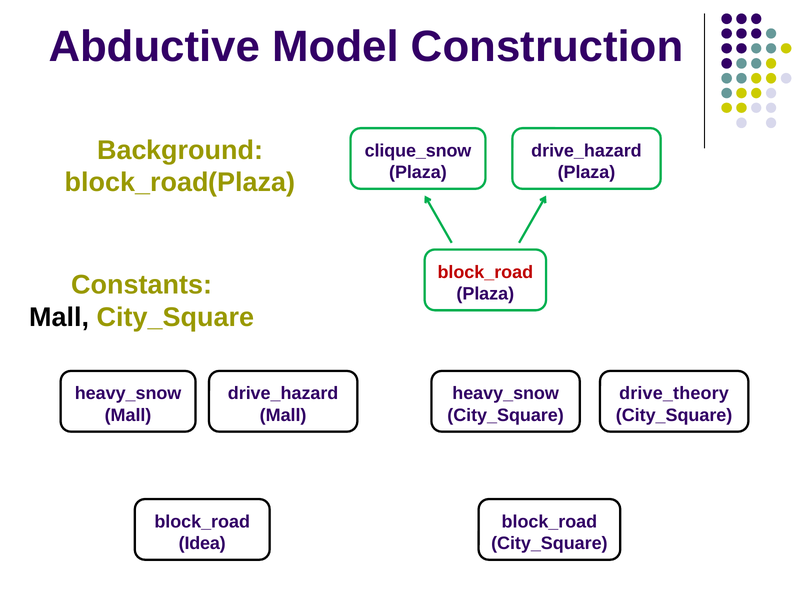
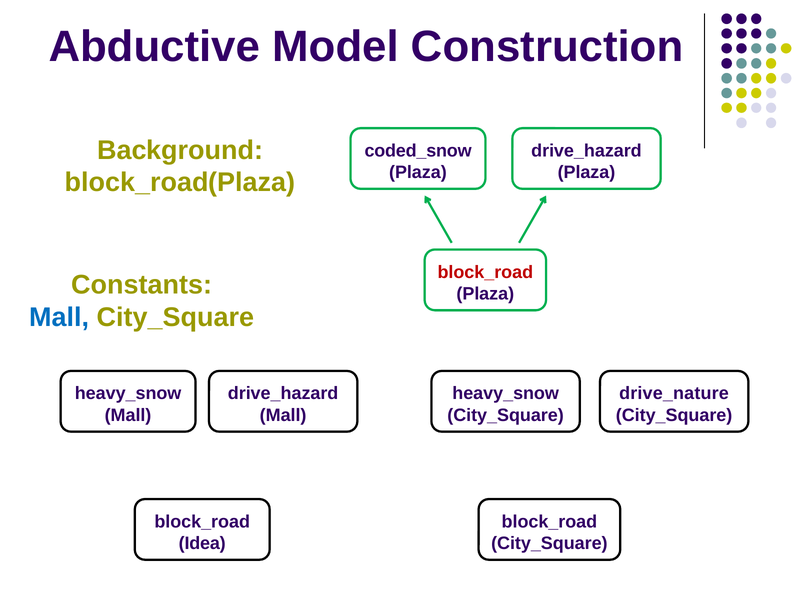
clique_snow: clique_snow -> coded_snow (418, 151)
Mall colour: black -> blue (59, 317)
drive_theory: drive_theory -> drive_nature (674, 393)
